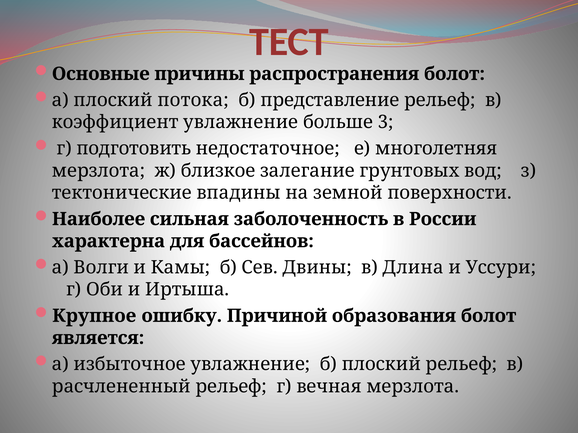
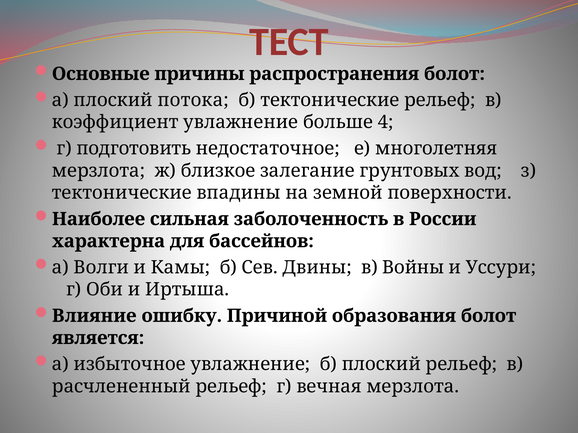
б представление: представление -> тектонические (330, 100)
3: 3 -> 4 (386, 122)
Длина: Длина -> Войны (413, 268)
Крупное: Крупное -> Влияние (94, 316)
